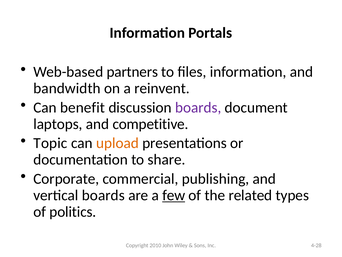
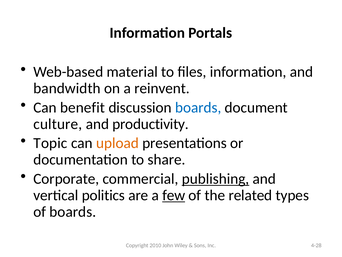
partners: partners -> material (132, 72)
boards colour: purple -> blue (198, 107)
laptops: laptops -> culture (58, 124)
competitive: competitive -> productivity (151, 124)
publishing underline: none -> present (216, 179)
vertical boards: boards -> politics (103, 195)
of politics: politics -> boards (73, 211)
